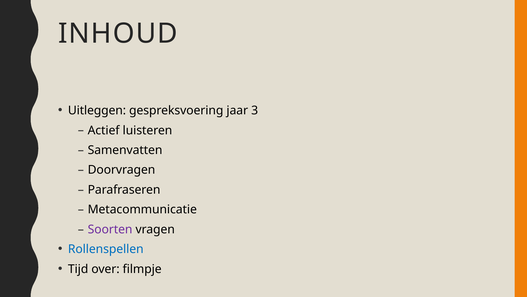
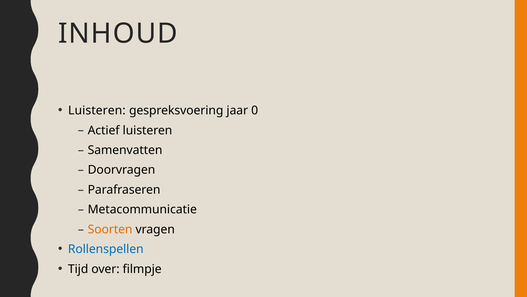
Uitleggen: Uitleggen -> Luisteren (97, 110)
3: 3 -> 0 (255, 110)
Soorten colour: purple -> orange (110, 229)
